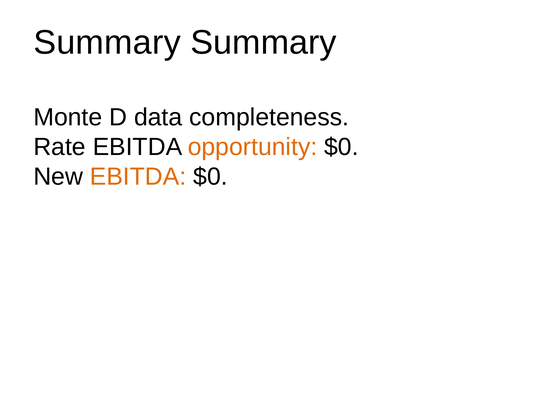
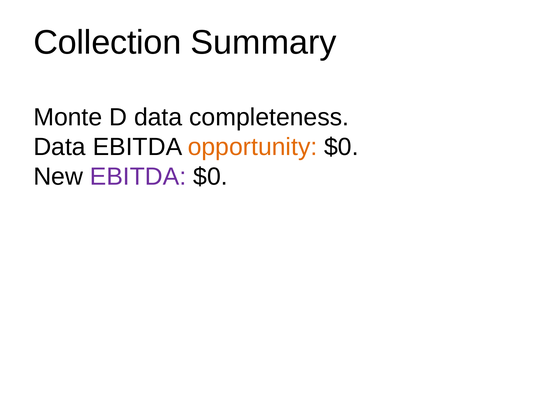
Summary: Summary -> Collection (107, 42)
Rate: Rate -> Data (60, 147)
EBITDA colour: orange -> purple (138, 177)
